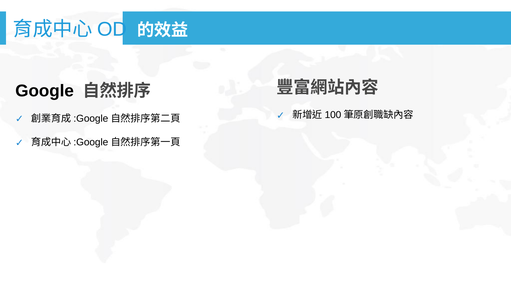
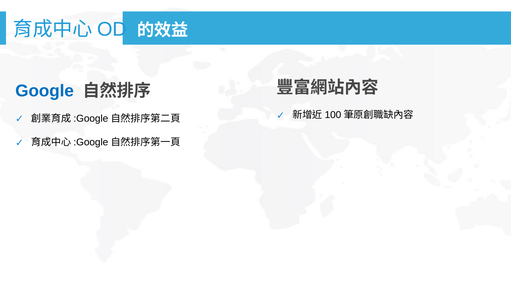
Google colour: black -> blue (45, 91)
